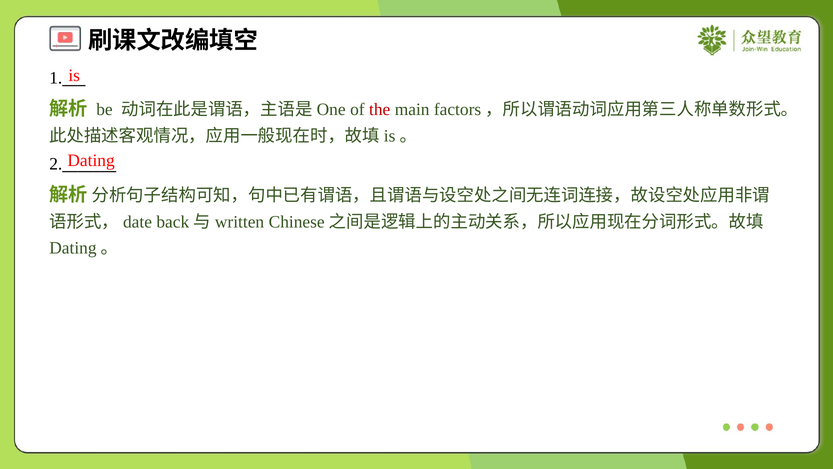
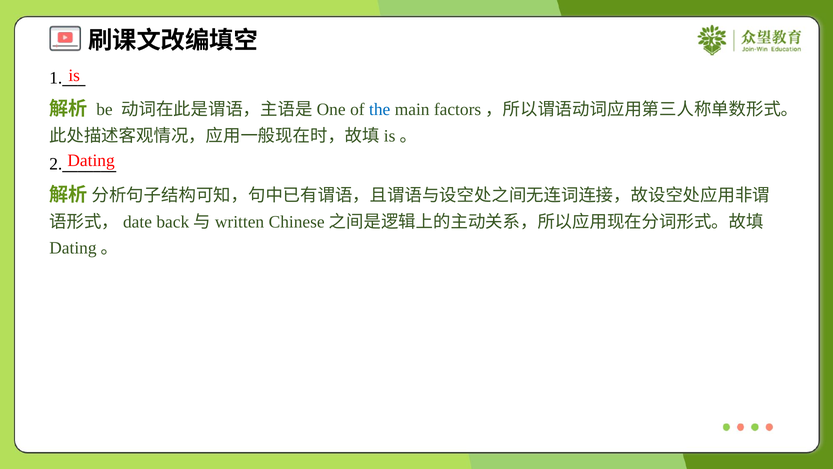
the colour: red -> blue (380, 109)
